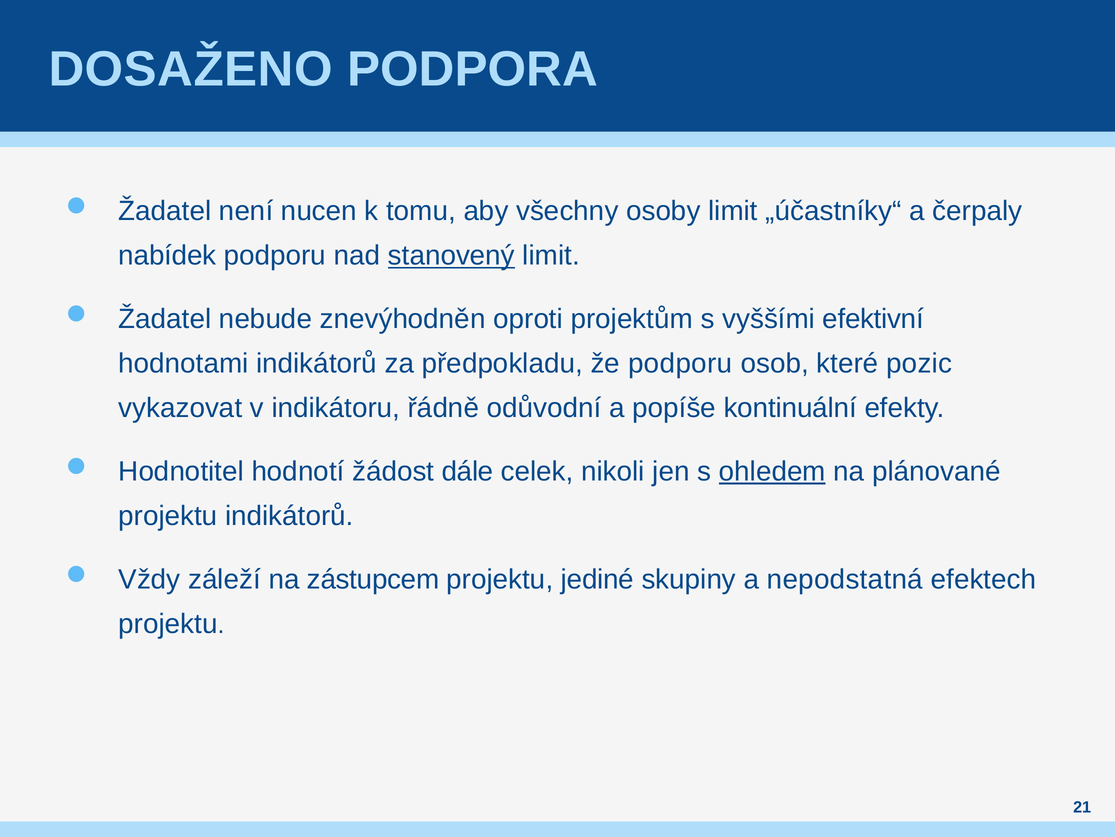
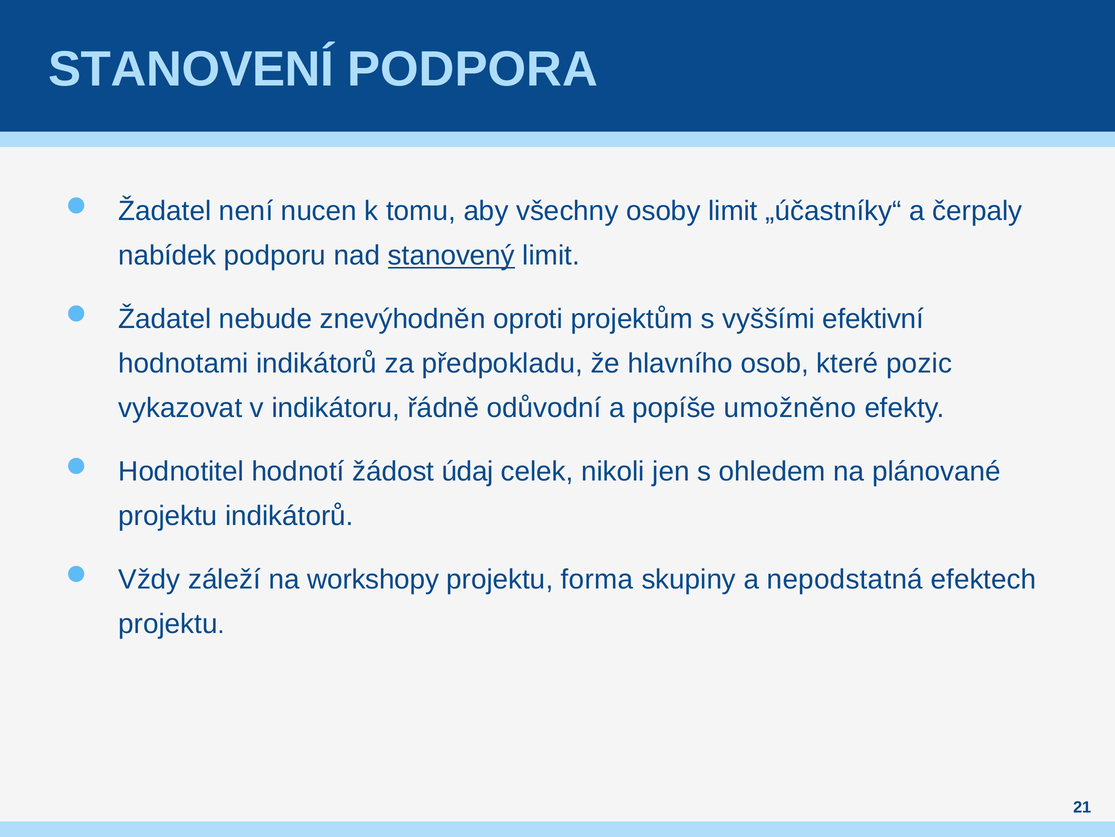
DOSAŽENO: DOSAŽENO -> STANOVENÍ (191, 69)
že podporu: podporu -> hlavního (680, 363)
kontinuální: kontinuální -> umožněno (790, 408)
dále: dále -> údaj (468, 471)
ohledem underline: present -> none (772, 471)
zástupcem: zástupcem -> workshopy (373, 579)
jediné: jediné -> forma (597, 579)
